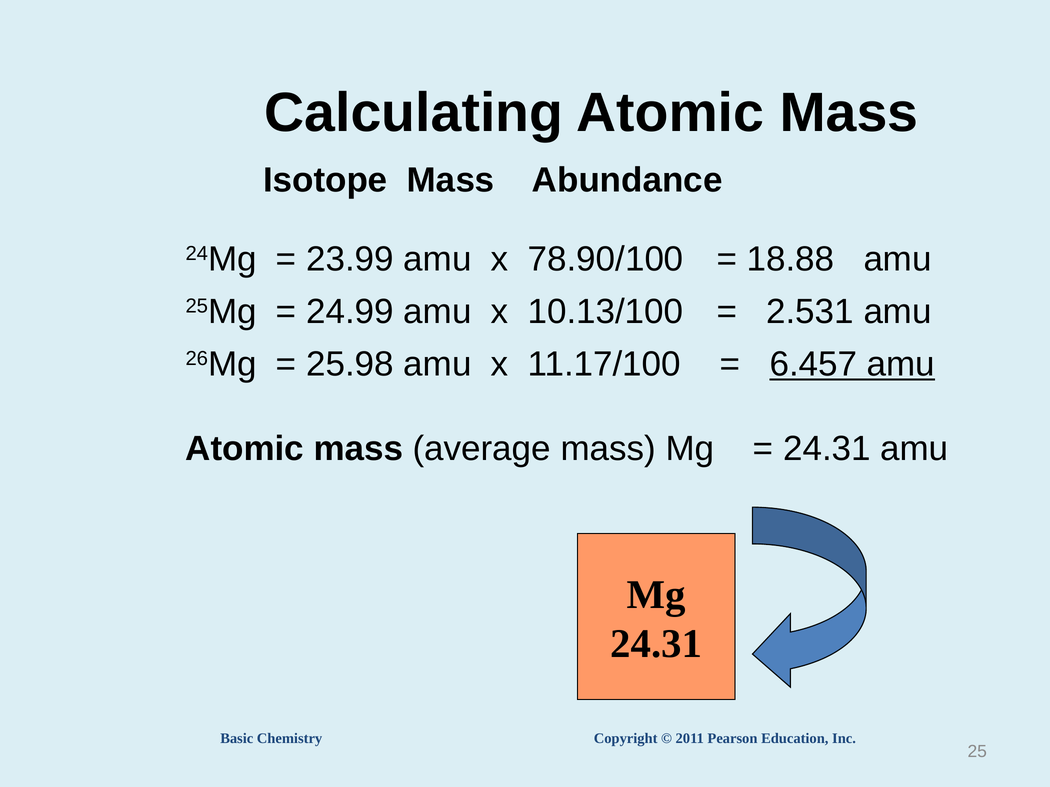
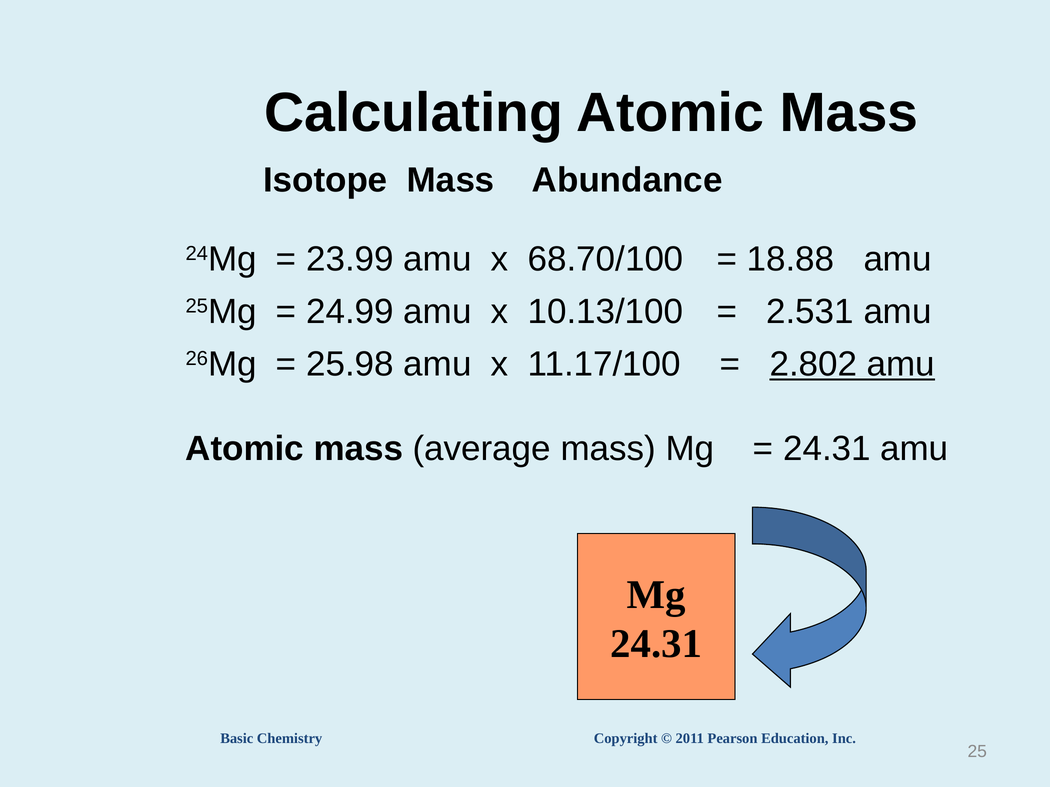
78.90/100: 78.90/100 -> 68.70/100 (606, 259)
6.457: 6.457 -> 2.802 (813, 364)
